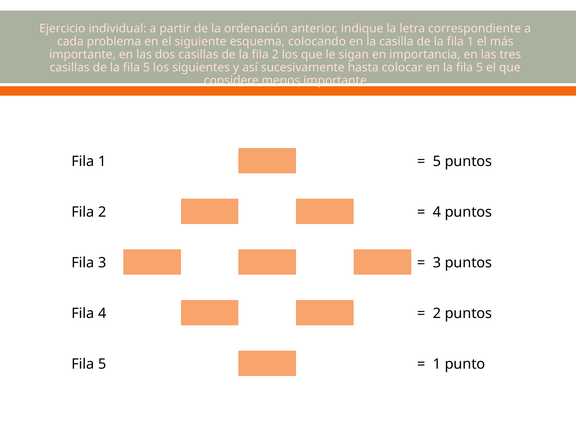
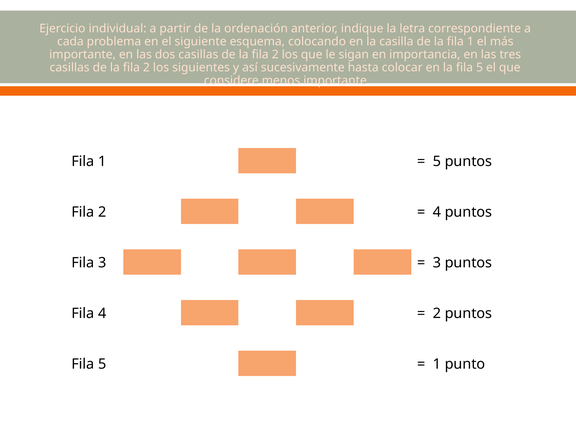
5: 5 -> 2 (146, 68)
